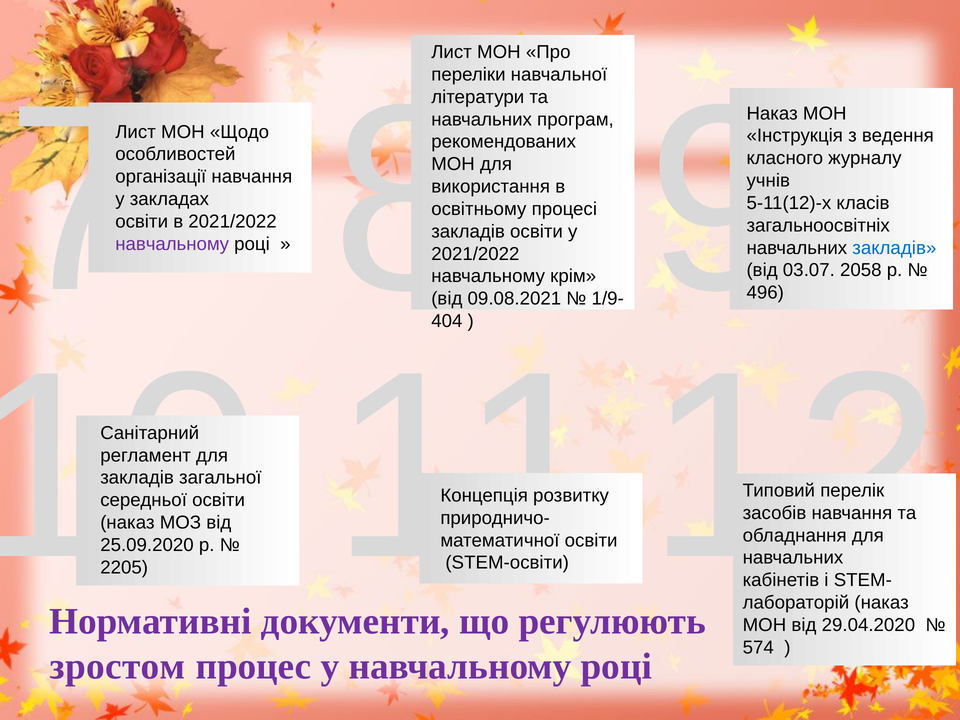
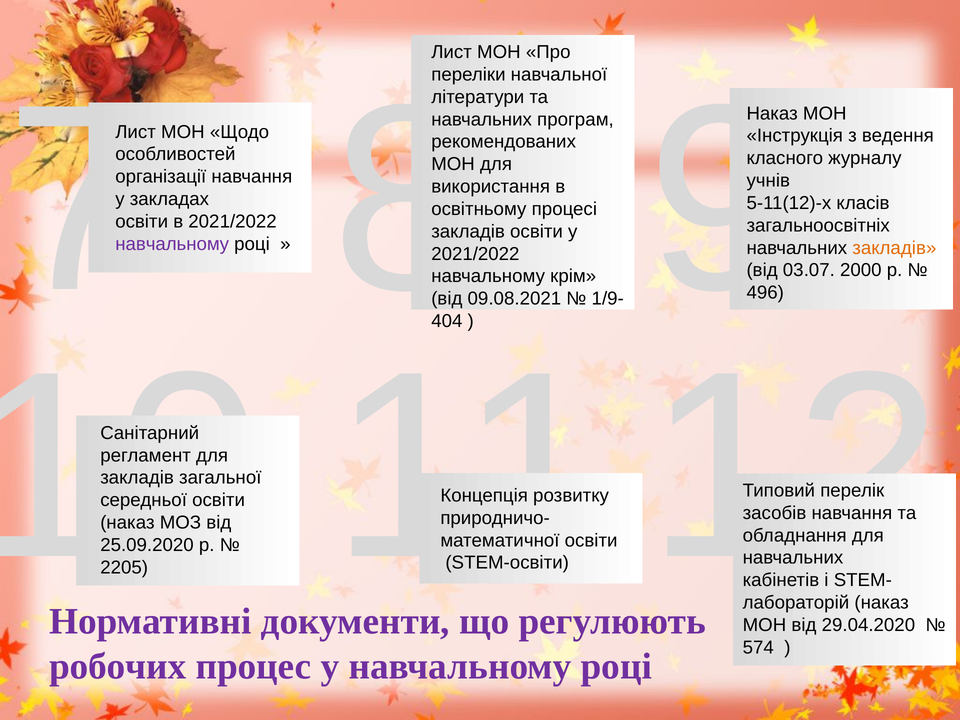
закладів colour: blue -> orange (894, 248)
2058: 2058 -> 2000 (861, 270)
зростом: зростом -> робочих (118, 666)
